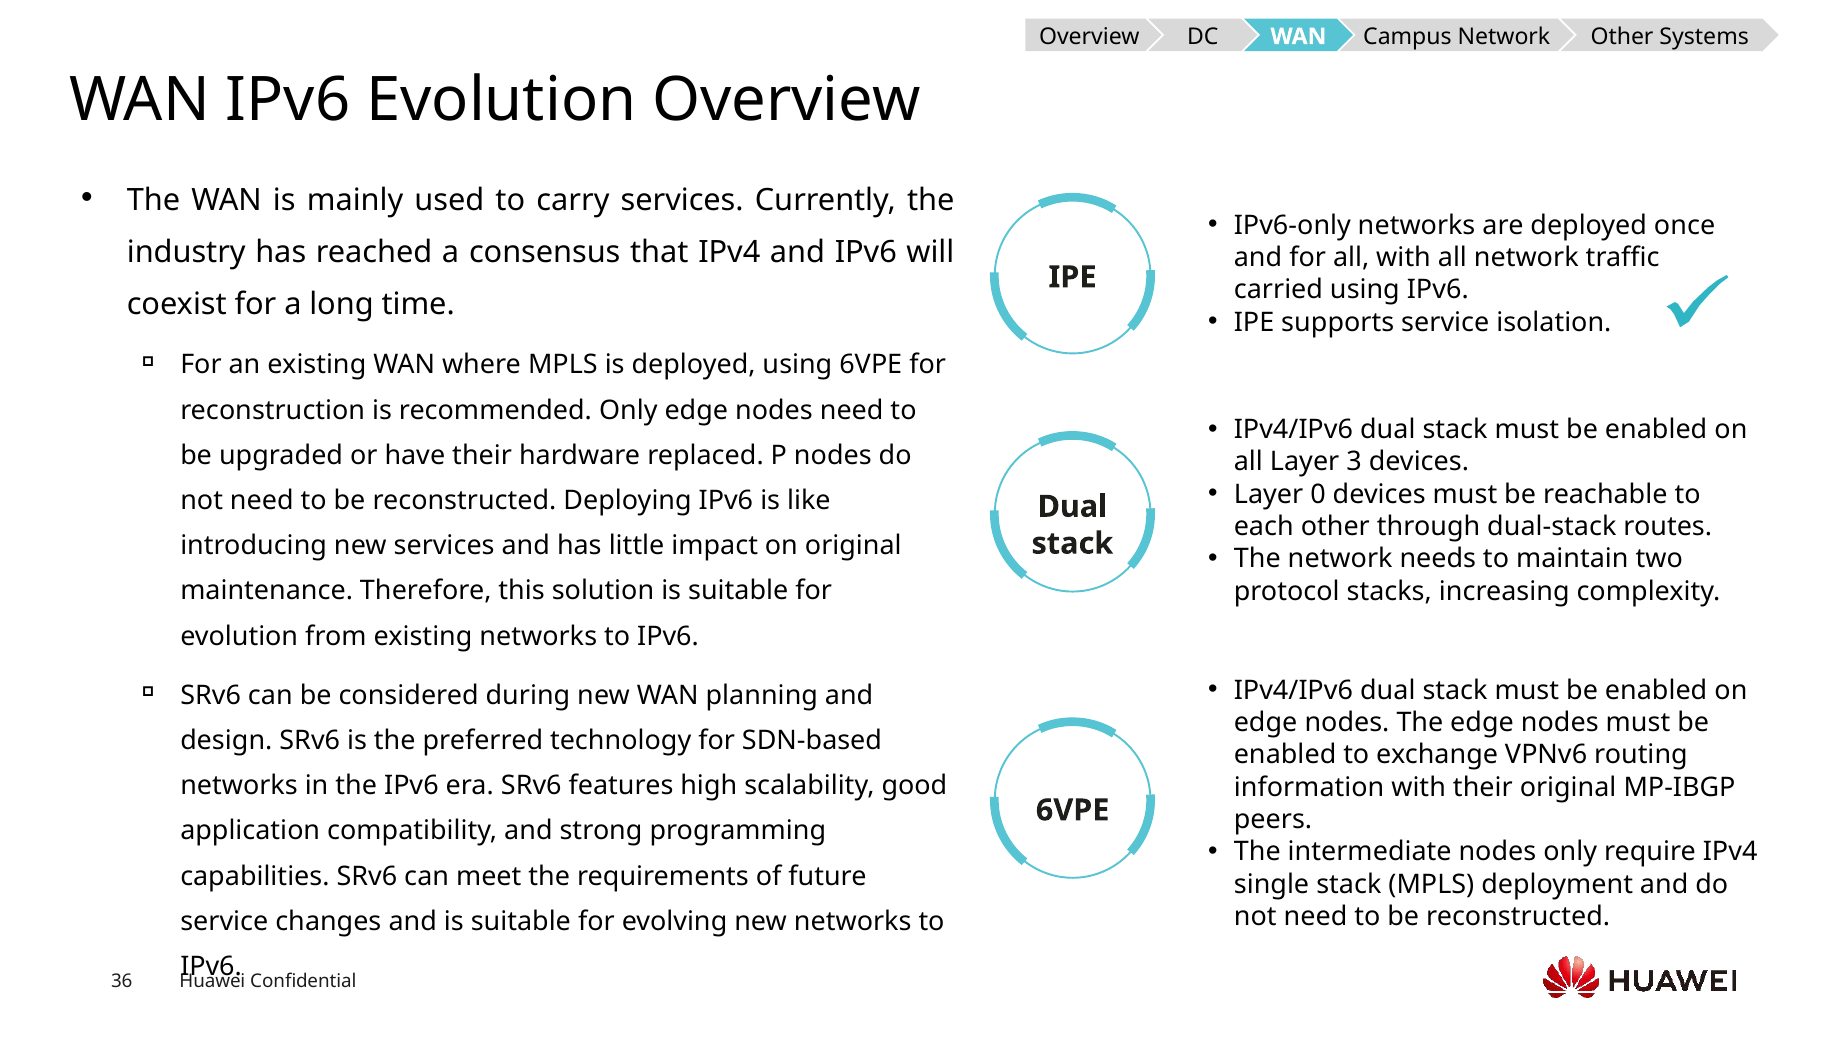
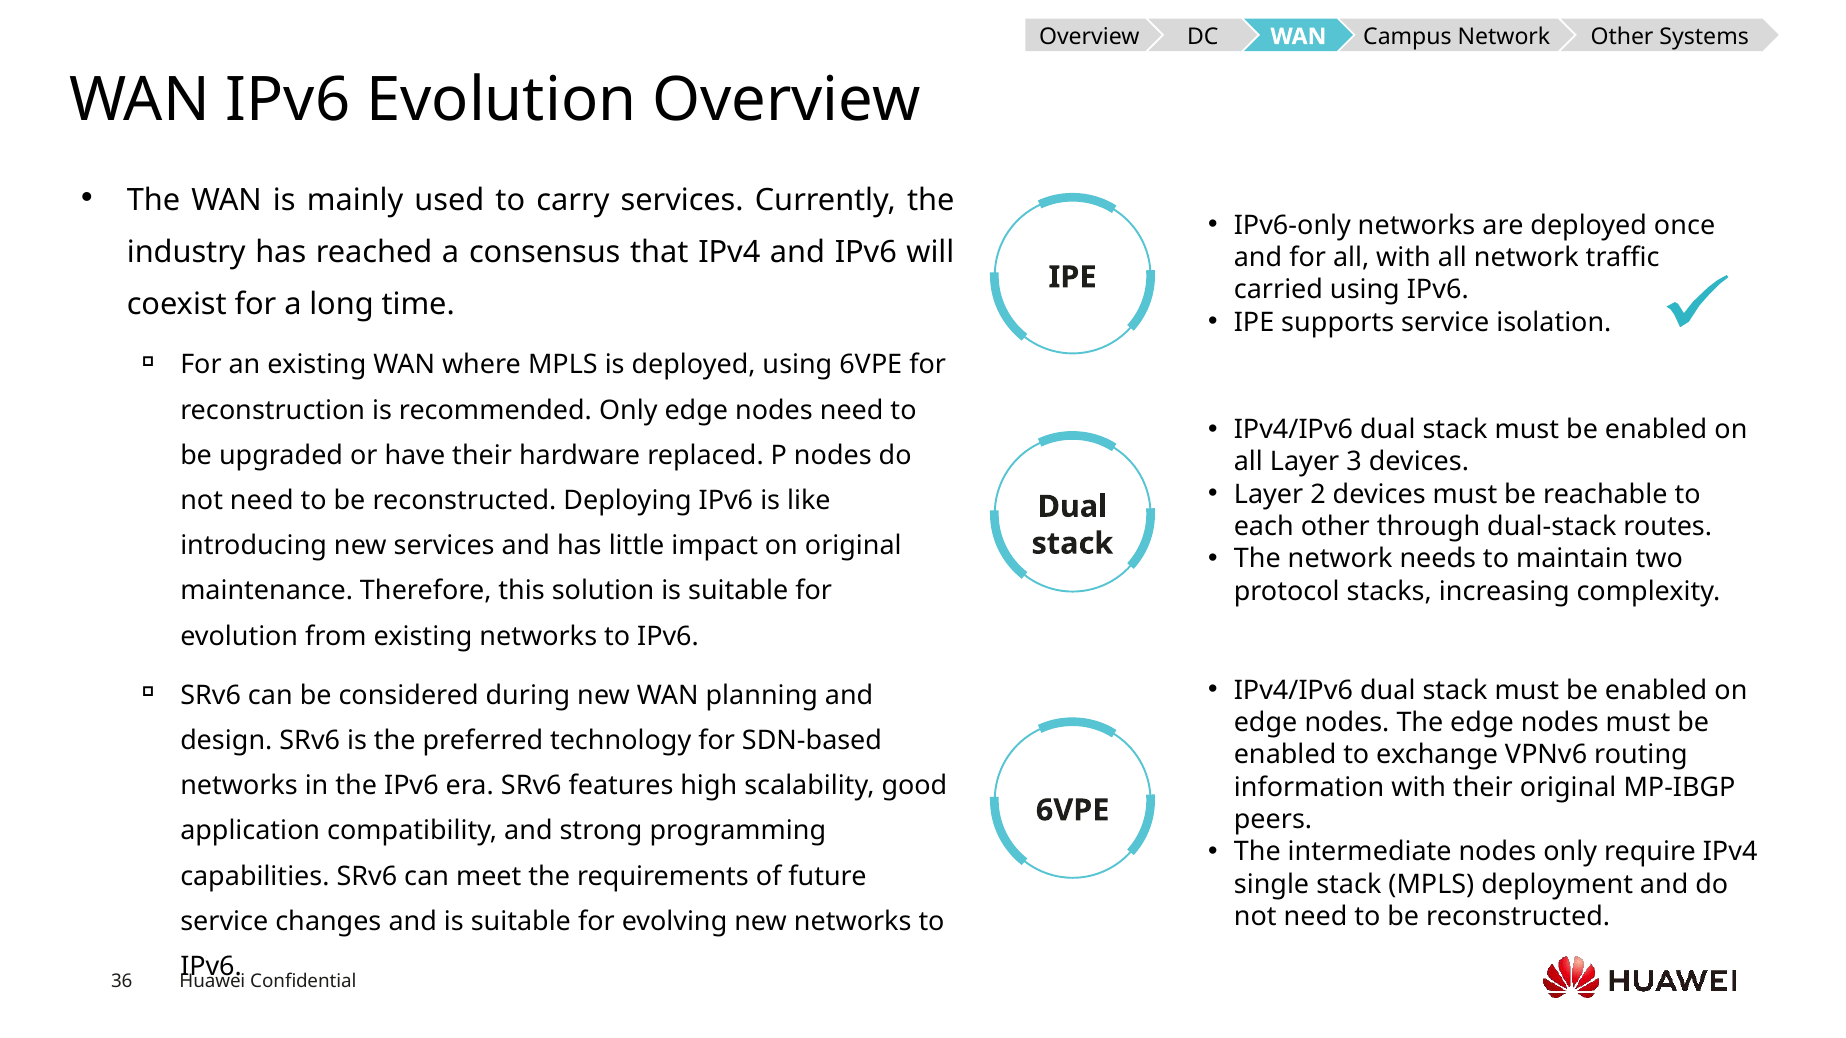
0: 0 -> 2 (1318, 494)
